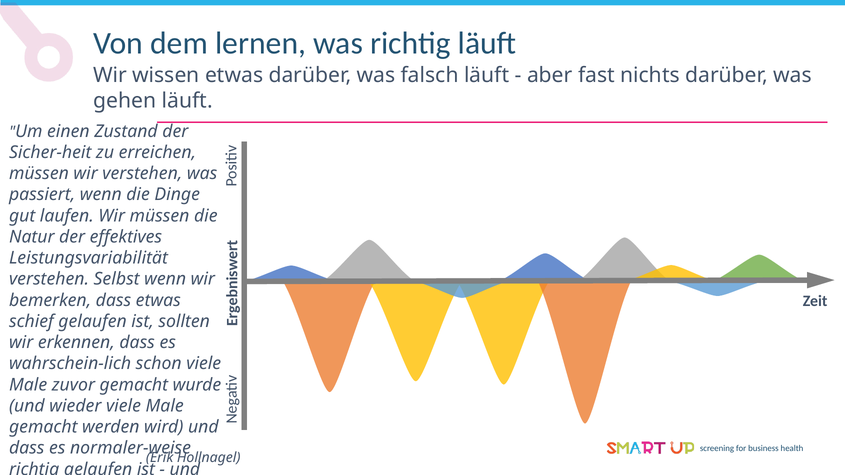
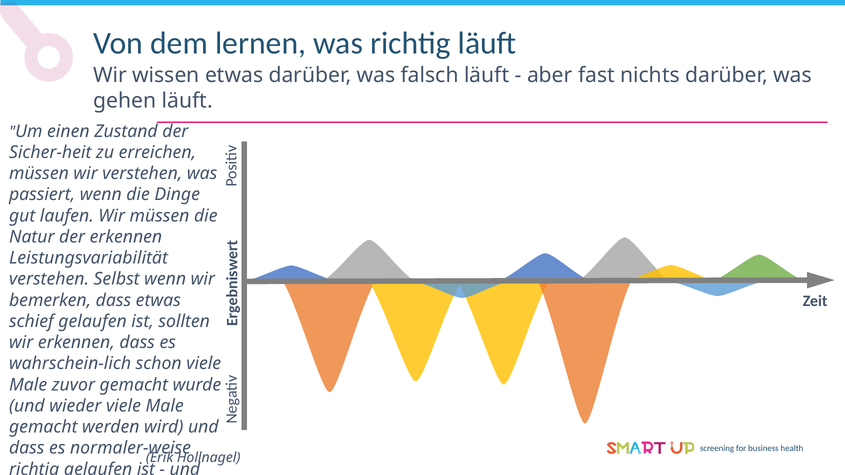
der effektives: effektives -> erkennen (126, 237)
